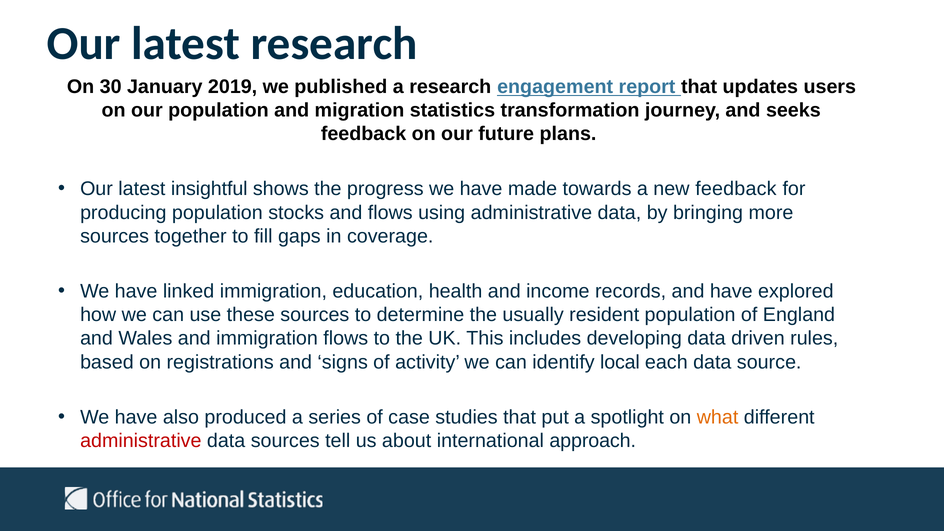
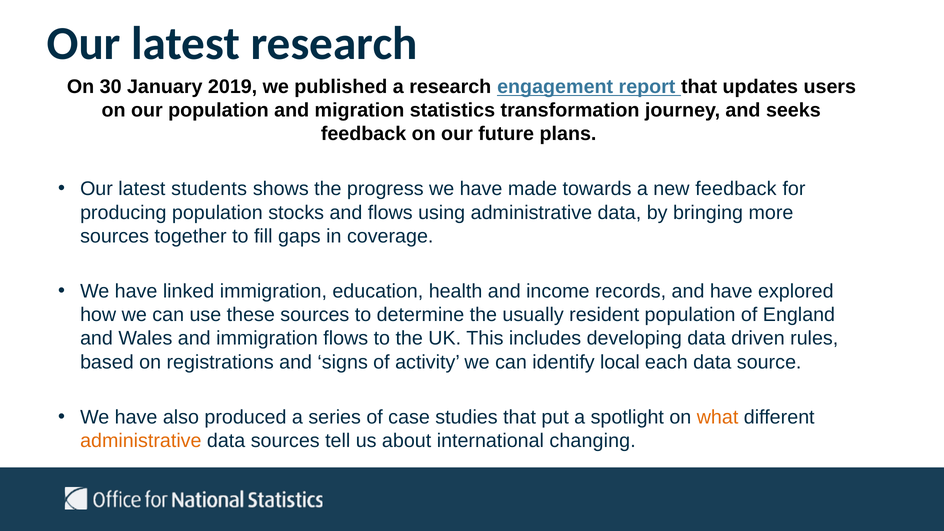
insightful: insightful -> students (209, 189)
administrative colour: red -> orange (141, 441)
approach: approach -> changing (593, 441)
